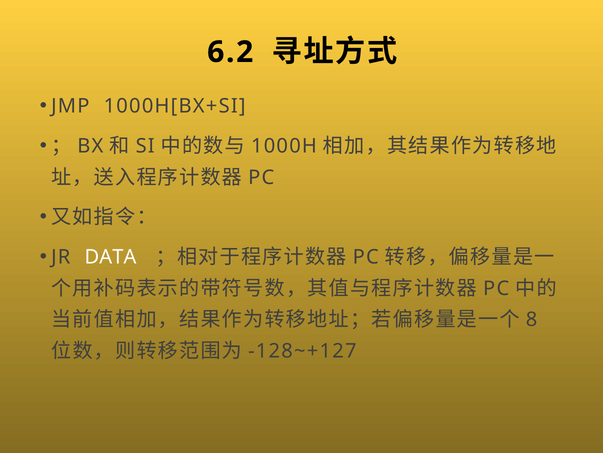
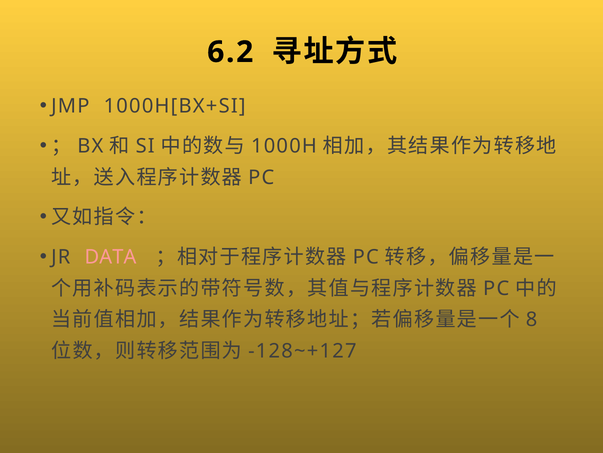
DATA colour: white -> pink (110, 257)
